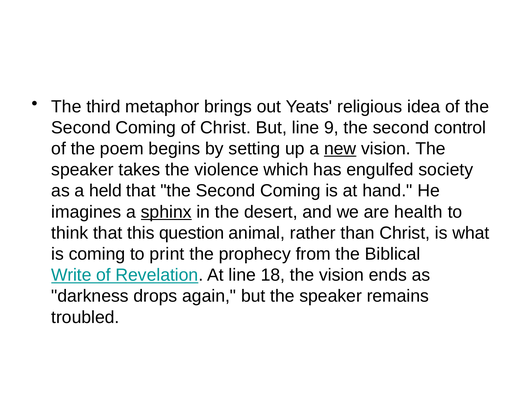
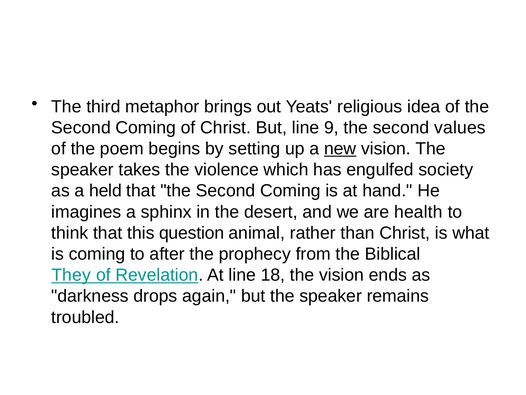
control: control -> values (460, 127)
sphinx underline: present -> none (166, 212)
print: print -> after (167, 254)
Write: Write -> They (71, 275)
